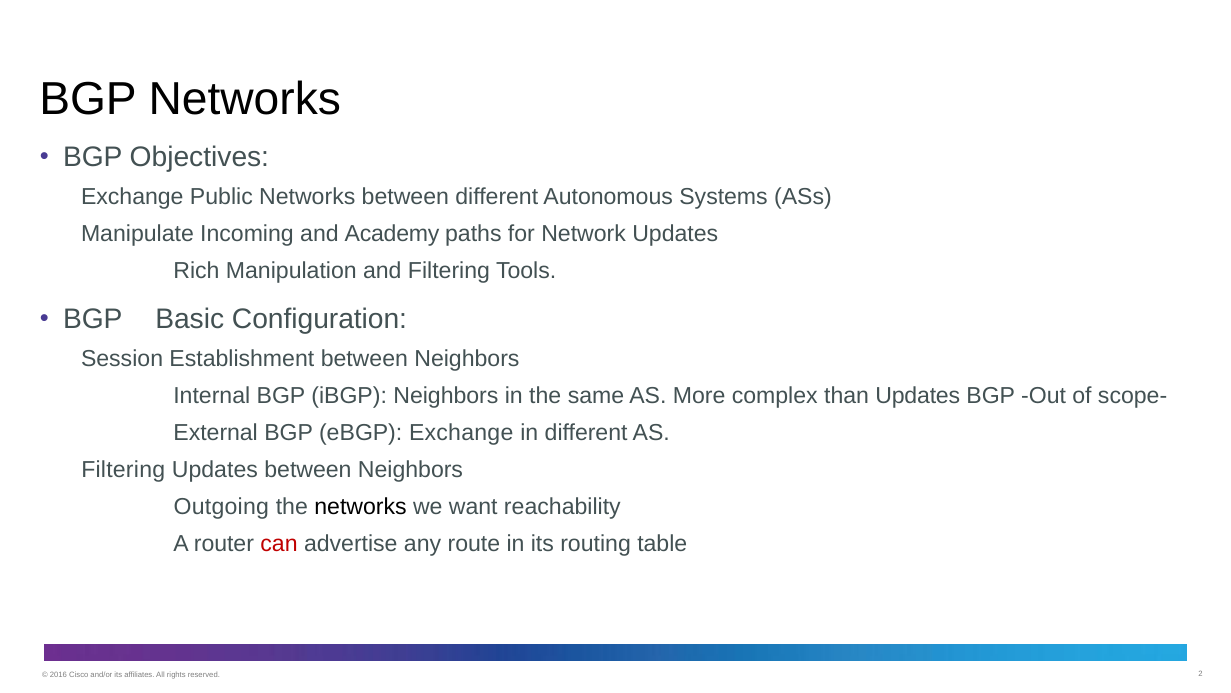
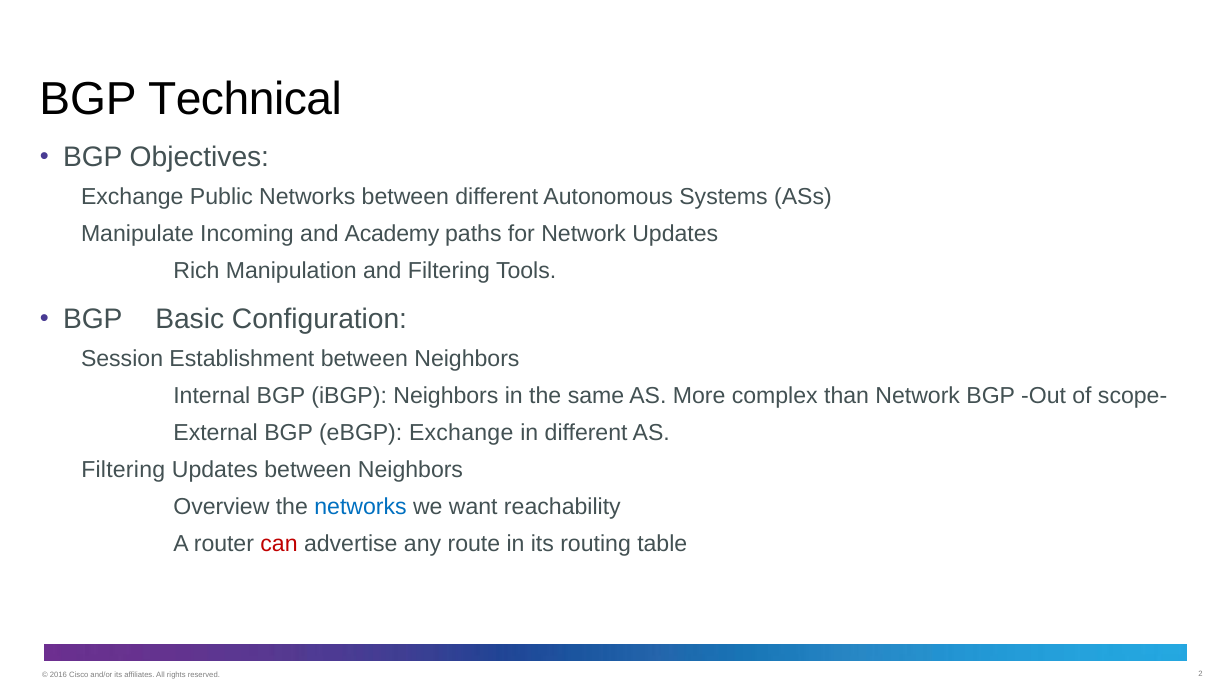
BGP Networks: Networks -> Technical (245, 100)
than Updates: Updates -> Network (918, 396)
Outgoing: Outgoing -> Overview (221, 507)
networks colour: black -> blue (360, 507)
